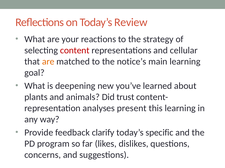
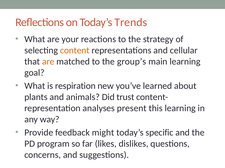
Review: Review -> Trends (131, 22)
content colour: red -> orange (75, 51)
notice’s: notice’s -> group’s (132, 62)
deepening: deepening -> respiration (75, 86)
clarify: clarify -> might (103, 133)
